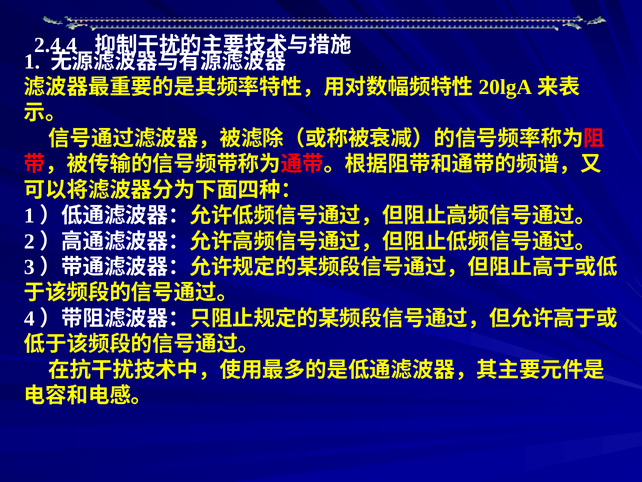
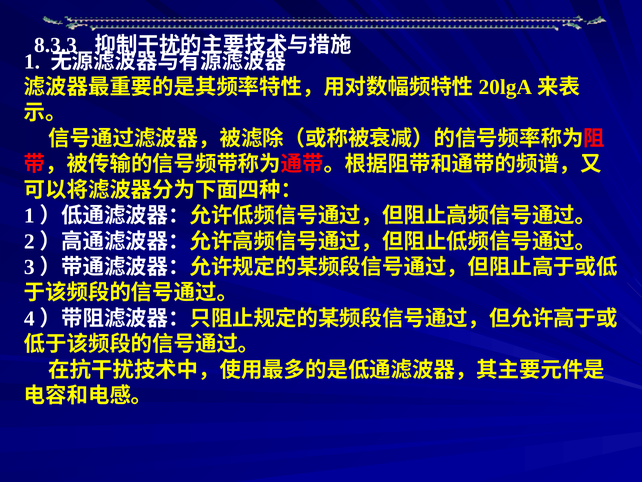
2.4.4: 2.4.4 -> 8.3.3 (56, 45)
